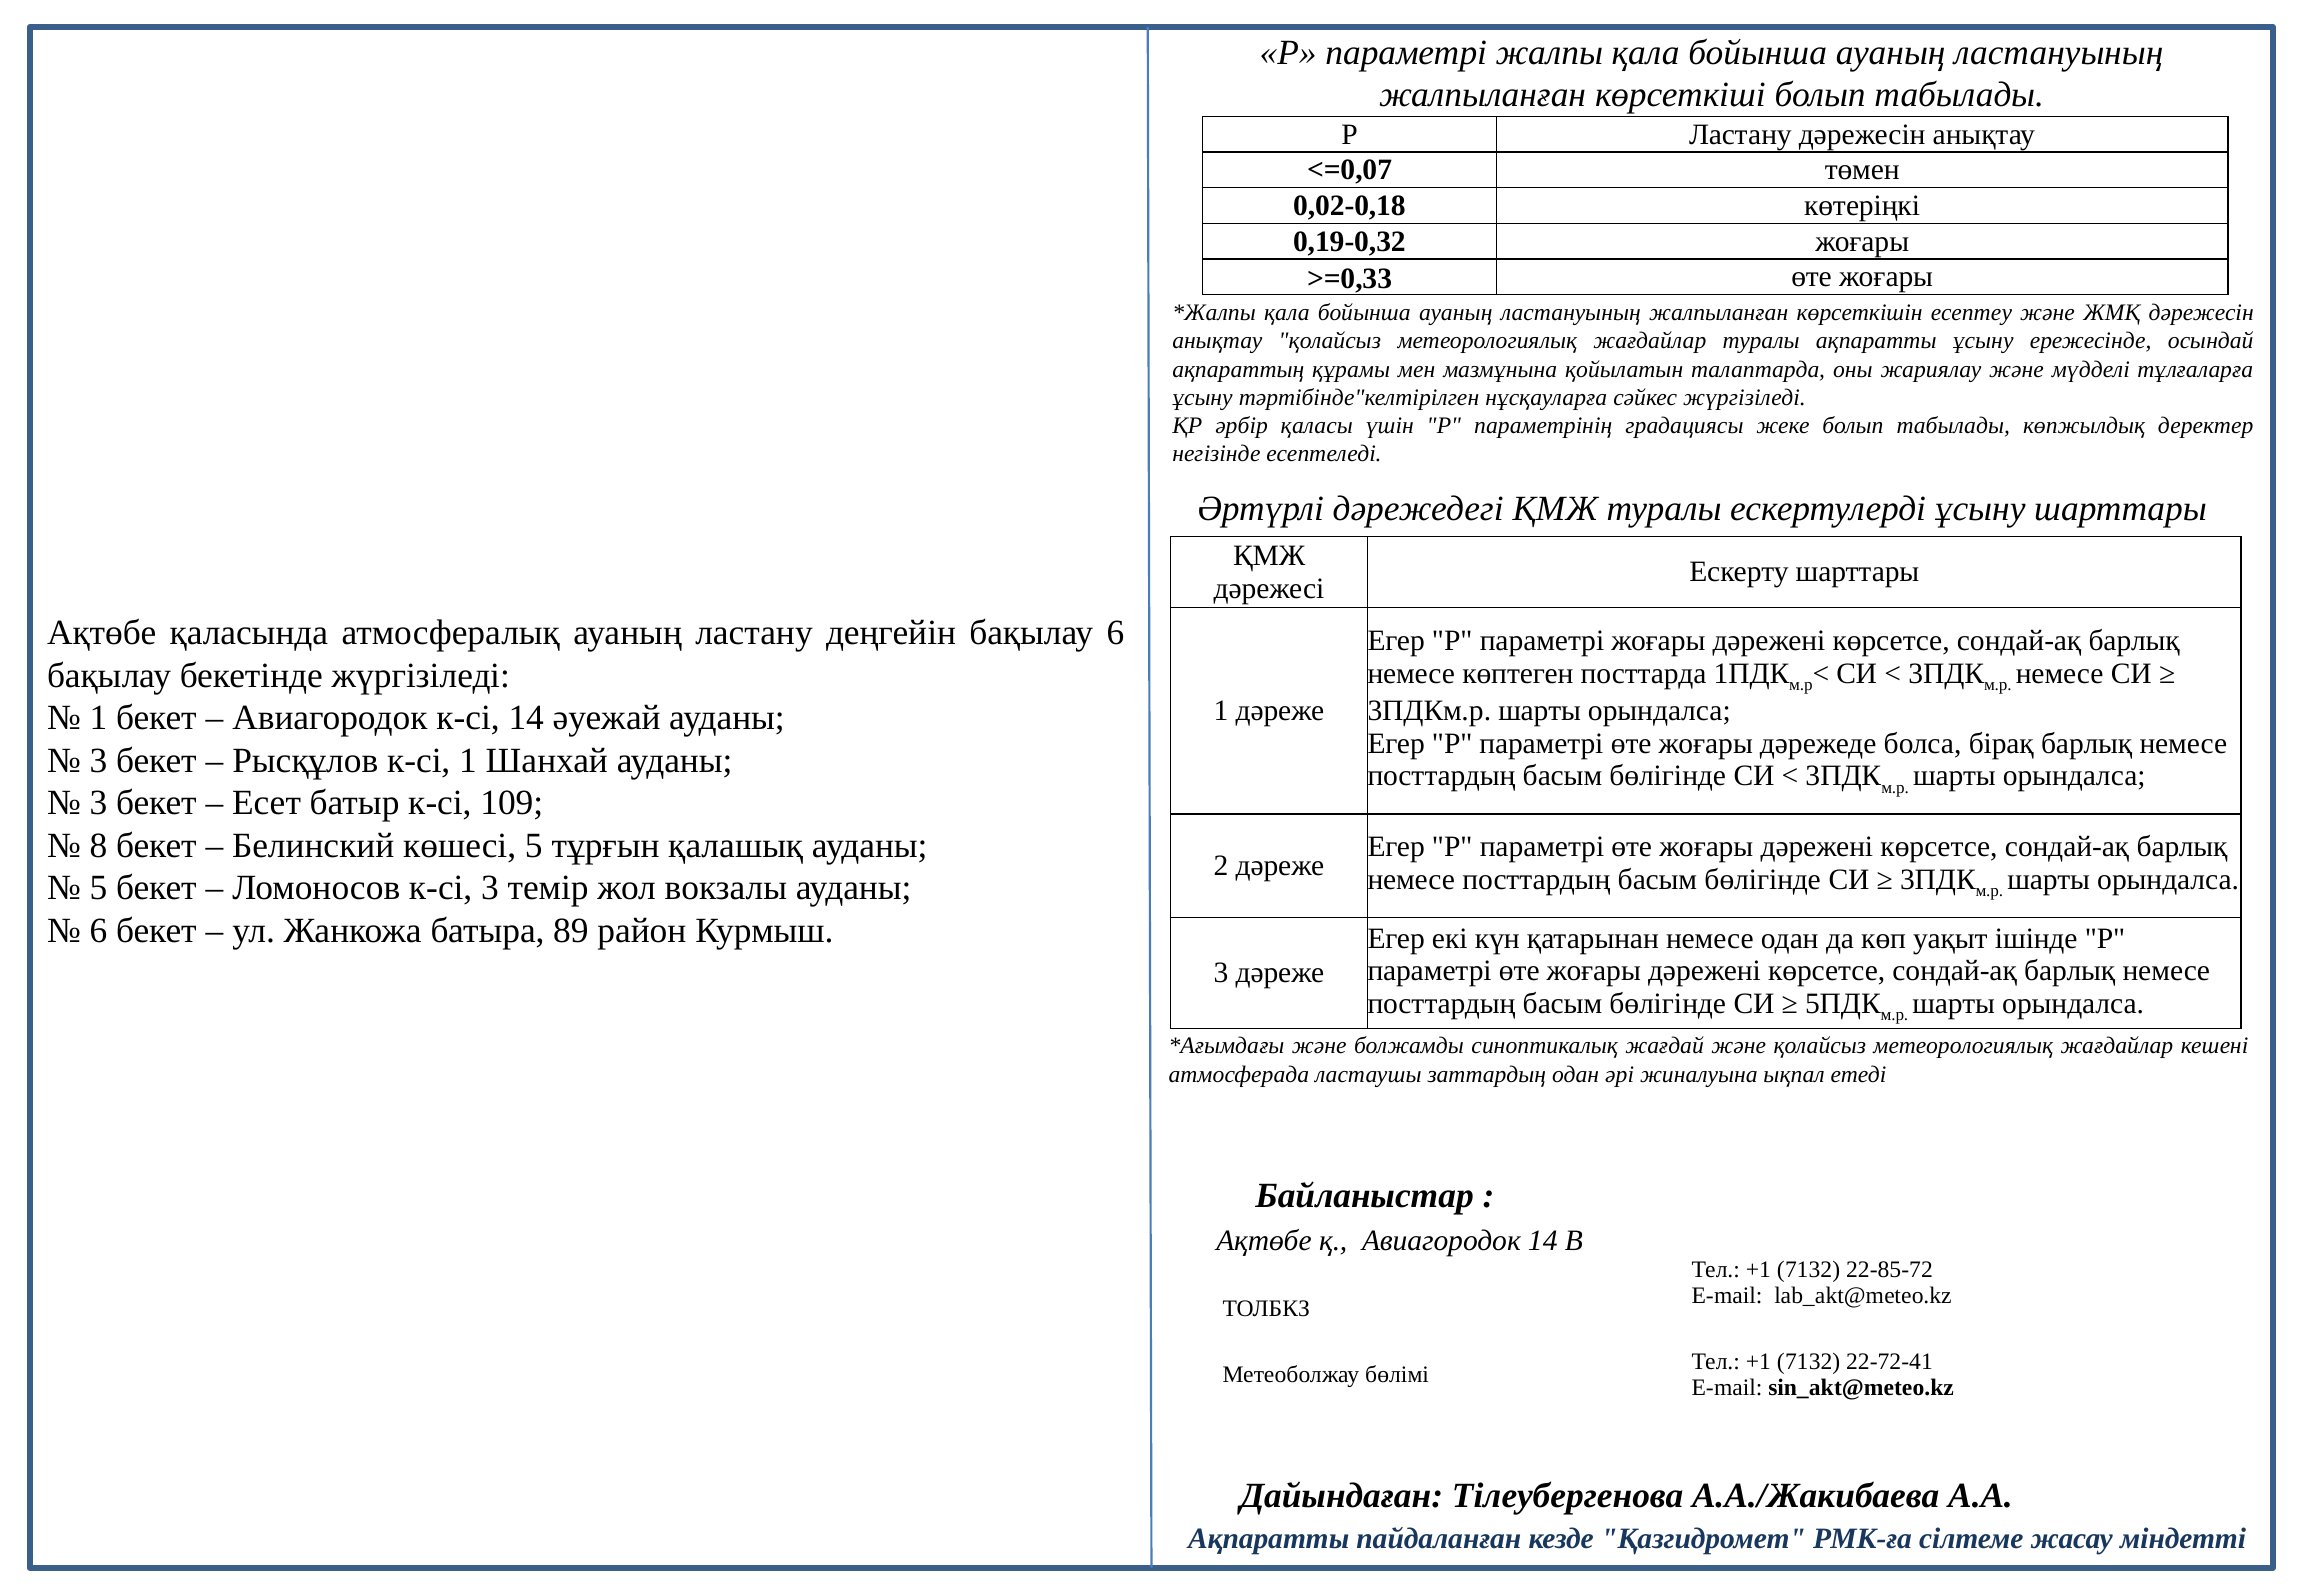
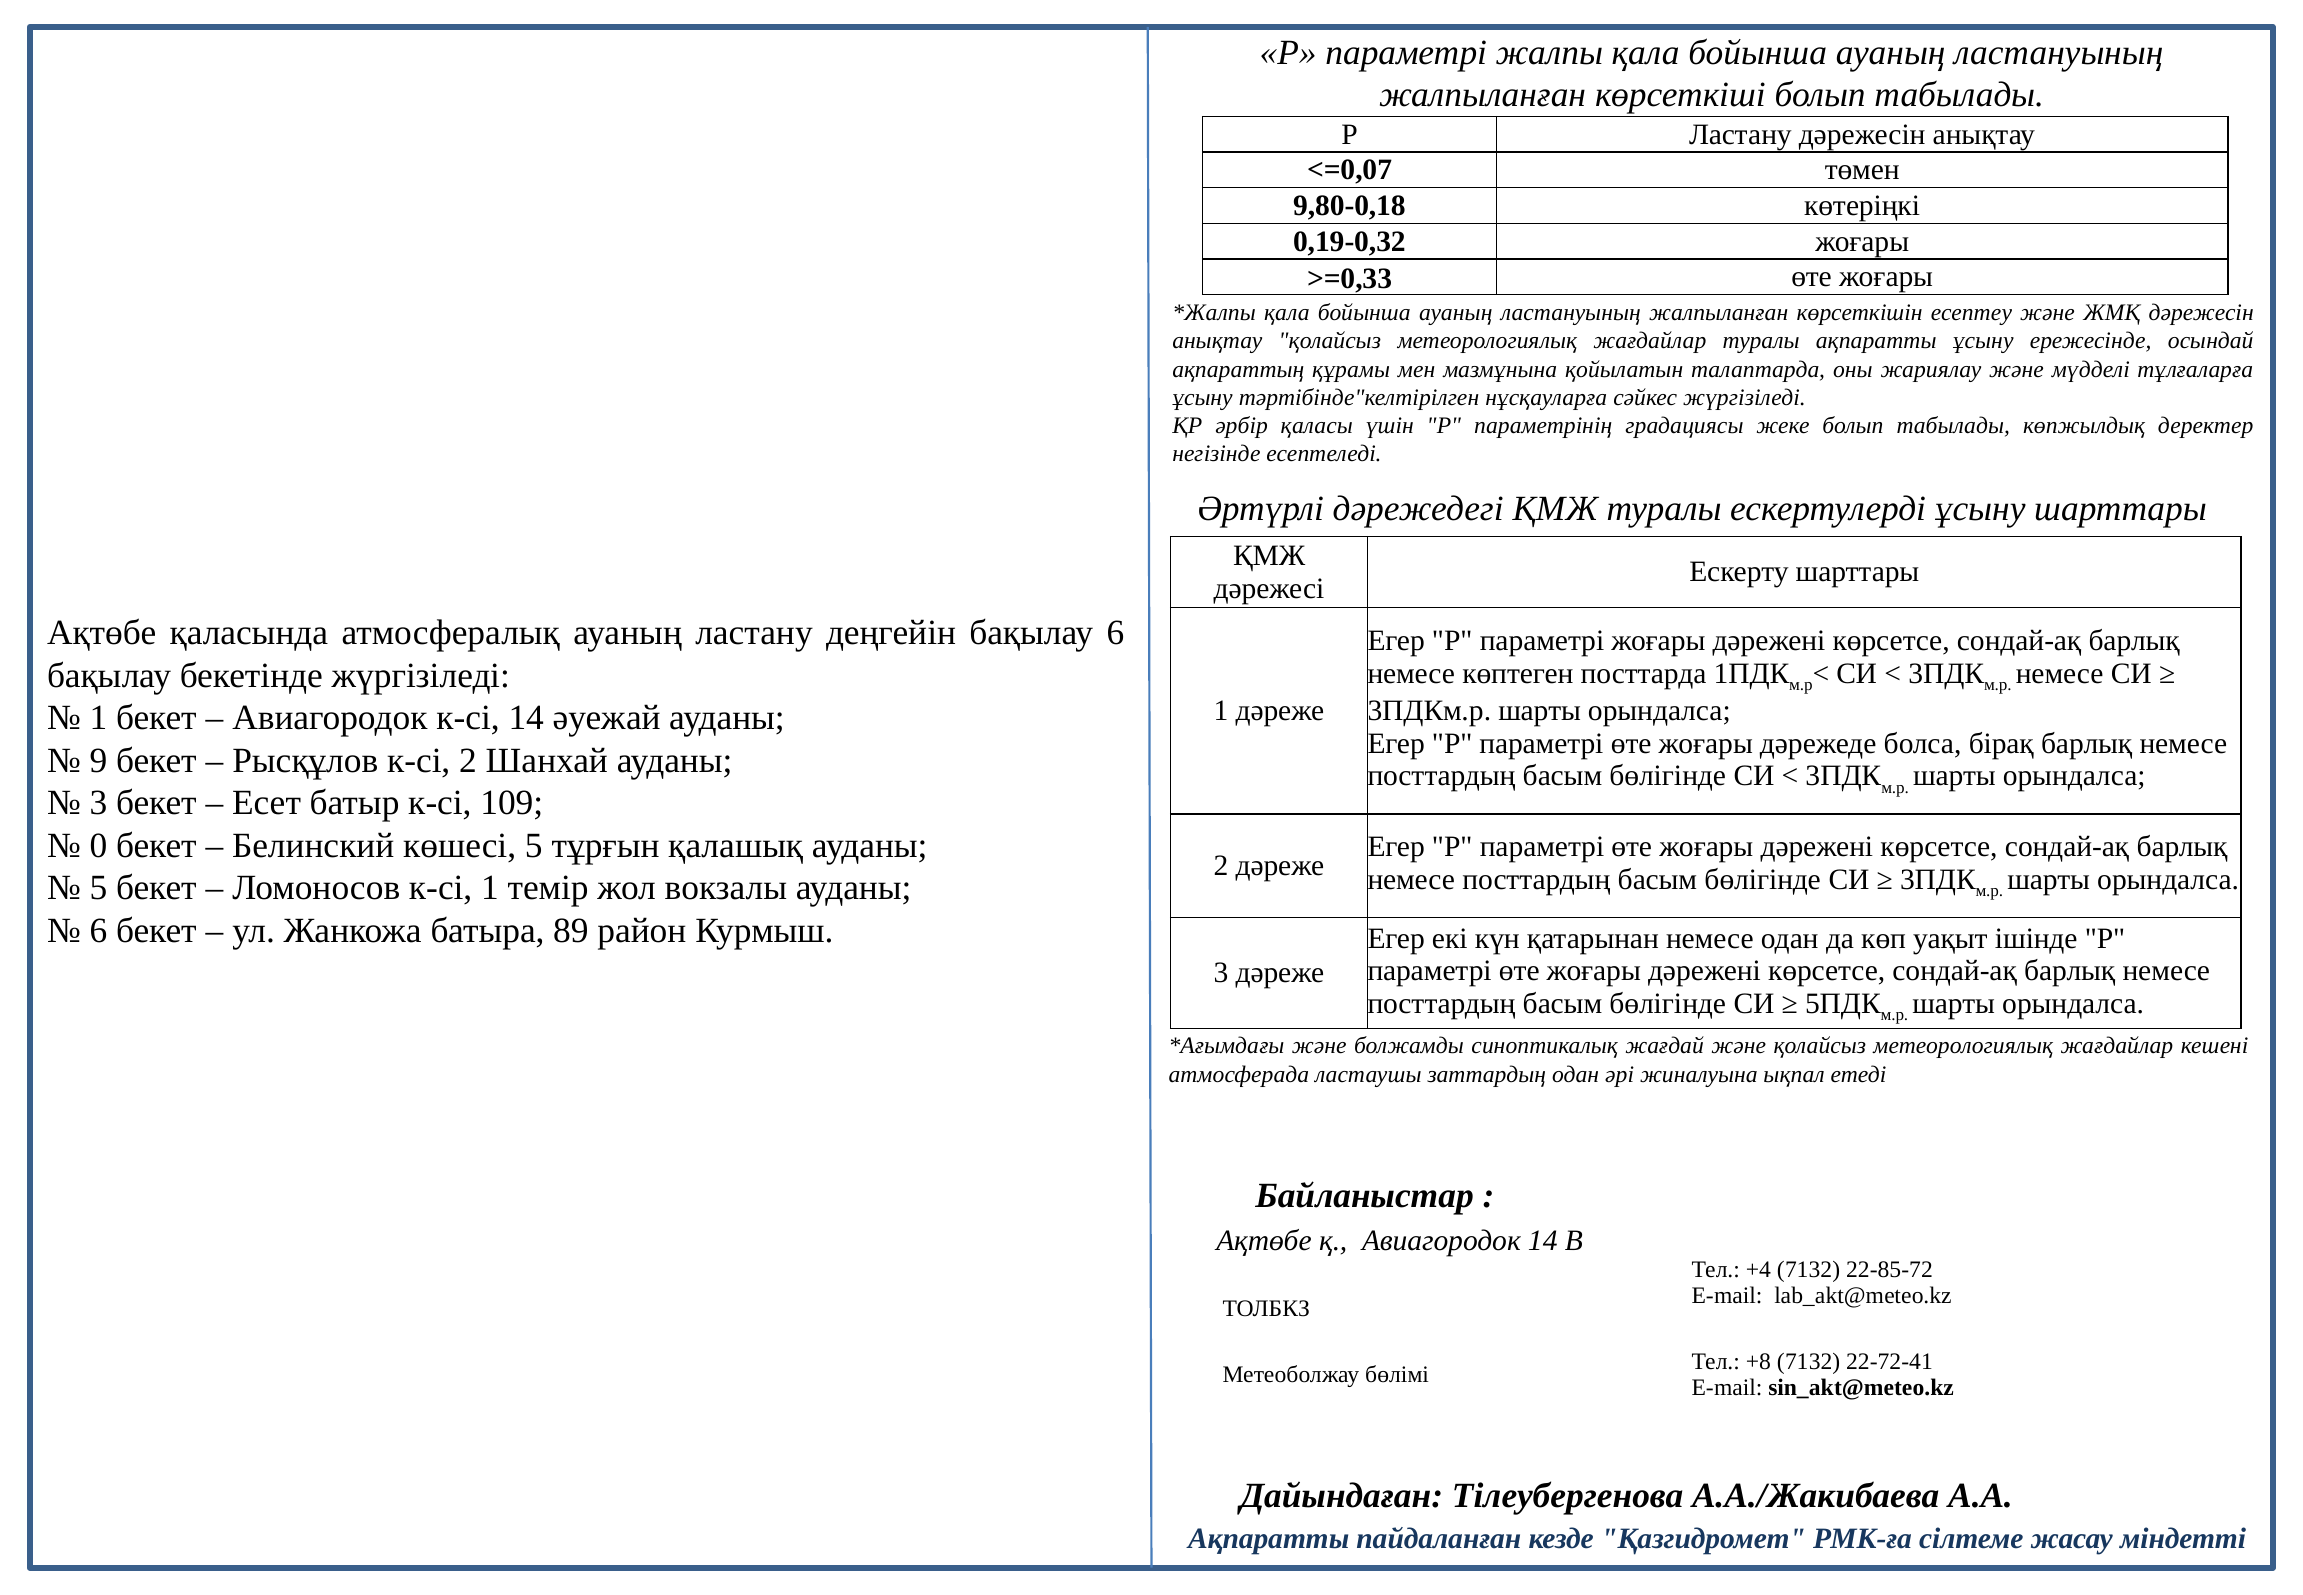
0,02-0,18: 0,02-0,18 -> 9,80-0,18 (1349, 206)
3: 3 -> 9 (98, 760)
к-сі 1: 1 -> 2 (468, 760)
8: 8 -> 0 (98, 845)
к-сі 3: 3 -> 1 (490, 888)
+1: +1 -> +4 (1758, 1269)
+1: +1 -> +8 (1758, 1361)
